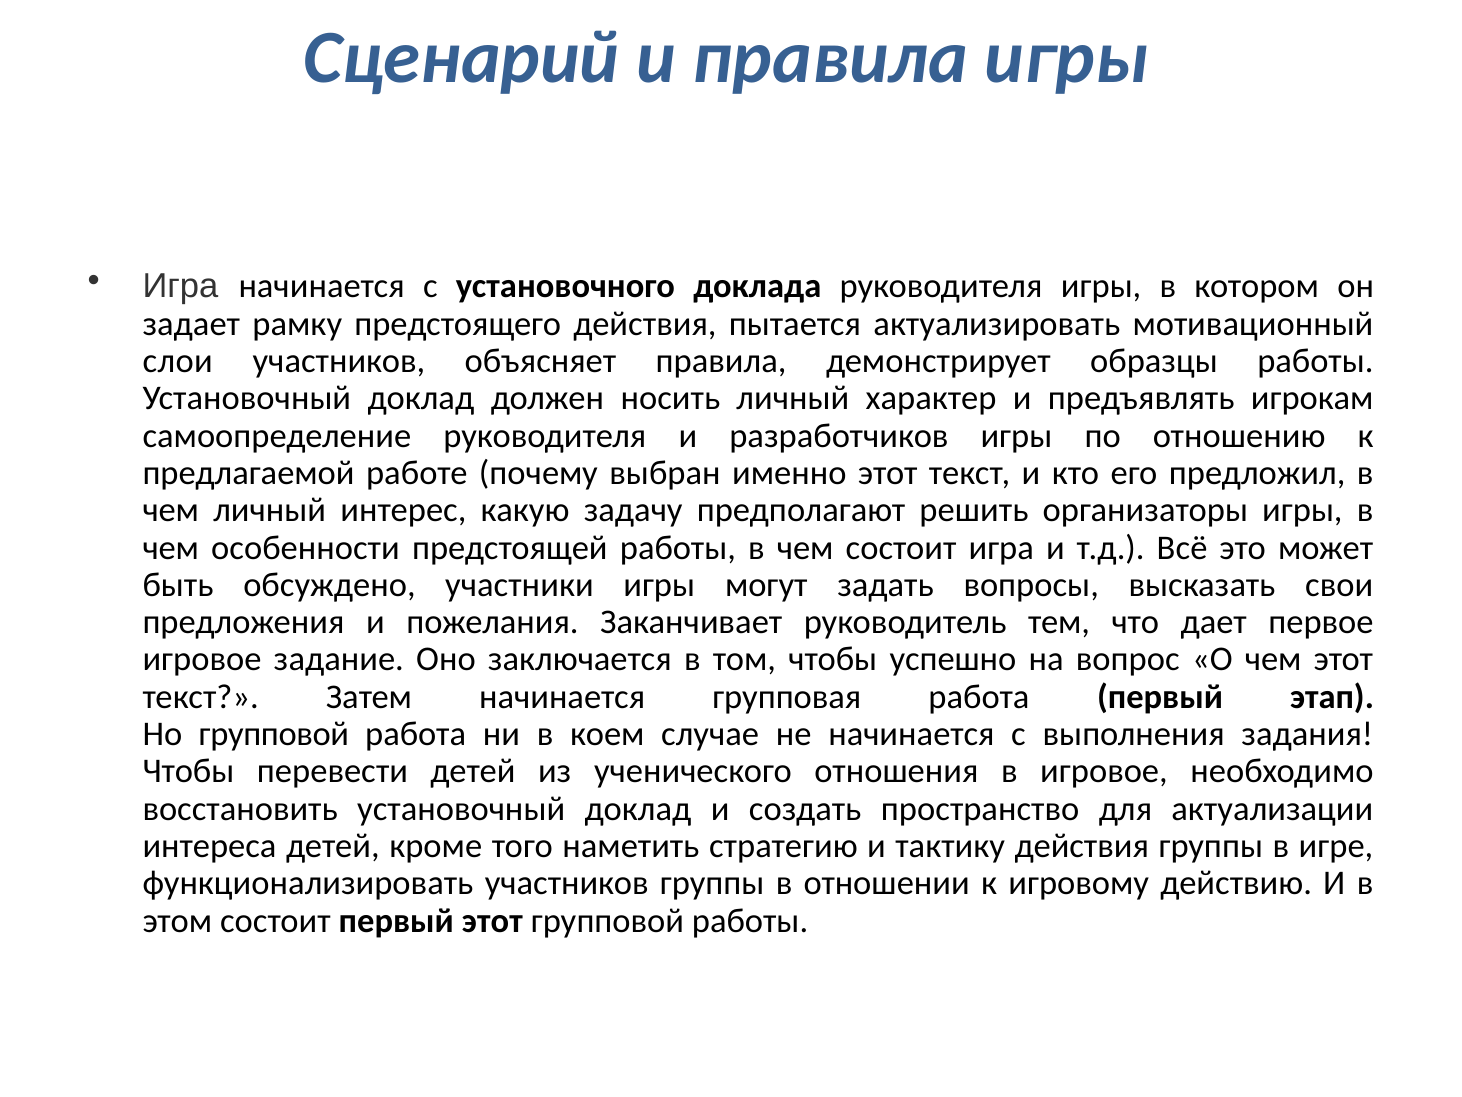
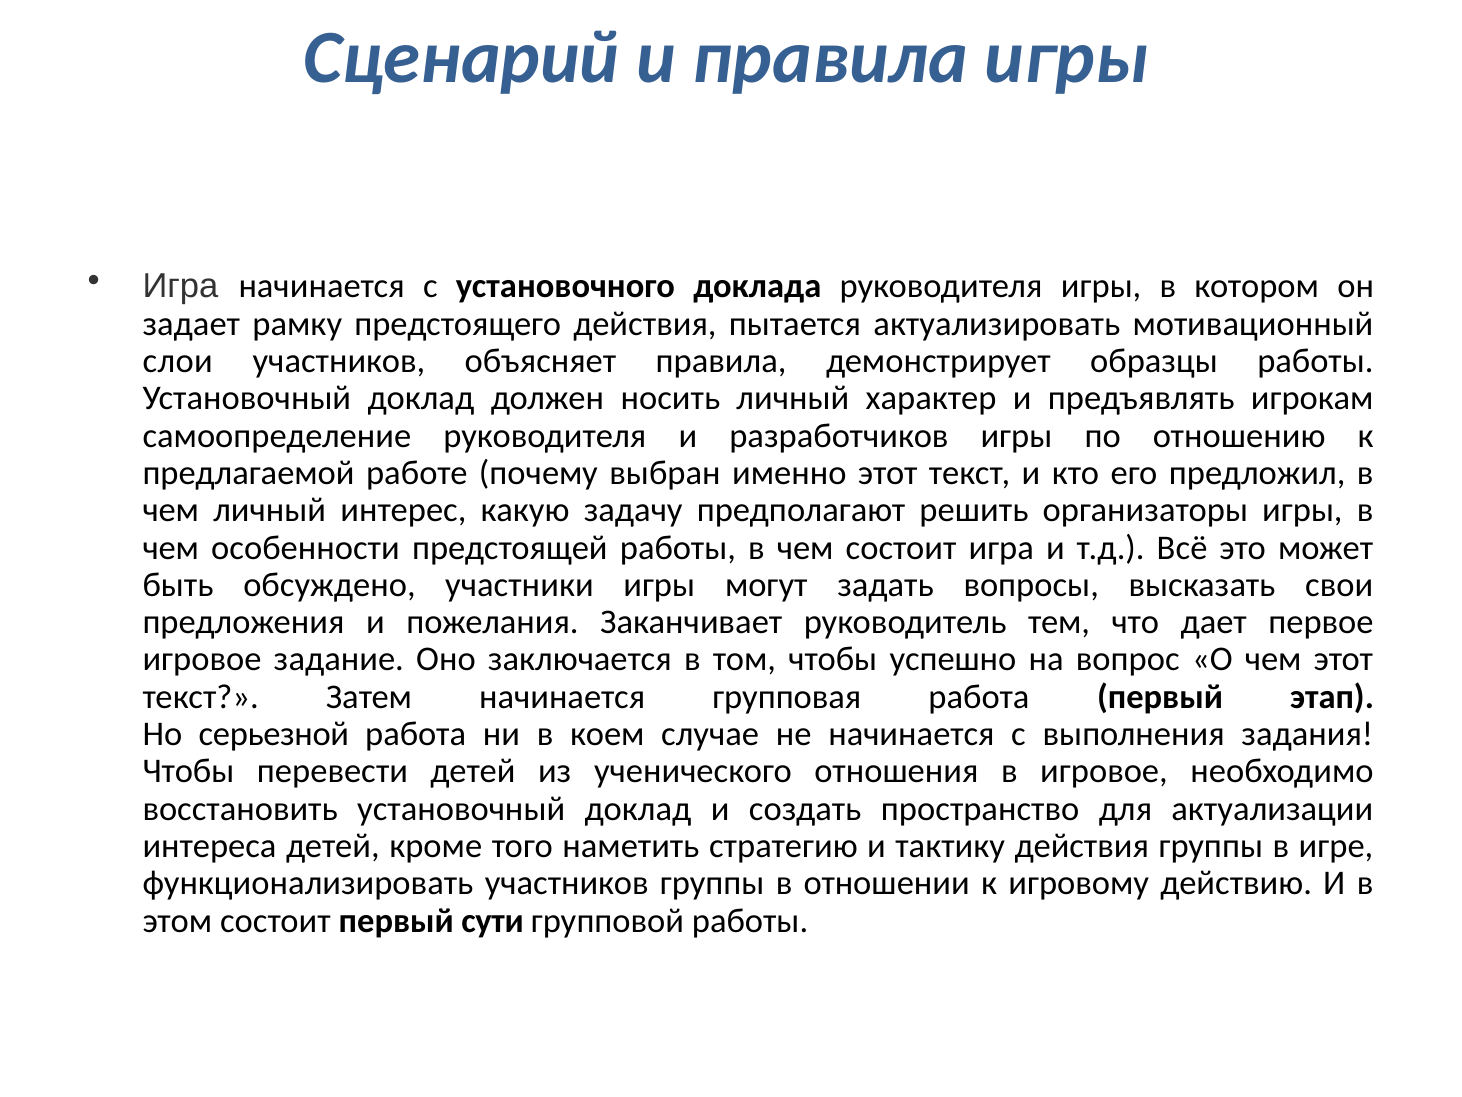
Но групповой: групповой -> серьезной (274, 734)
первый этот: этот -> сути (493, 920)
